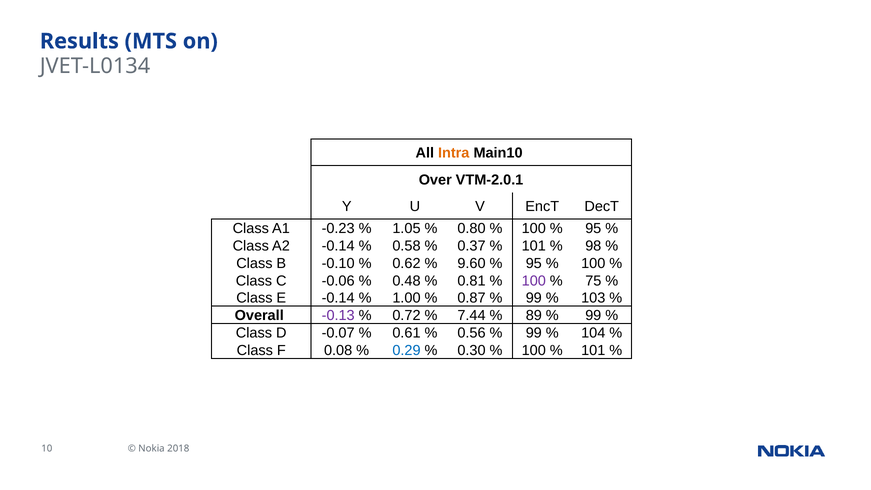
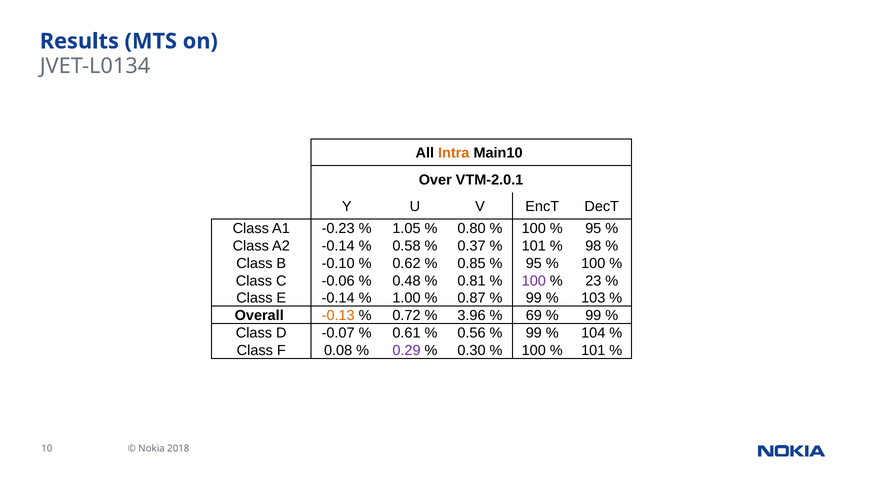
9.60: 9.60 -> 0.85 (472, 263)
75: 75 -> 23 (593, 281)
-0.13 colour: purple -> orange (338, 316)
7.44: 7.44 -> 3.96 (472, 316)
89: 89 -> 69 (534, 316)
0.29 colour: blue -> purple (406, 350)
